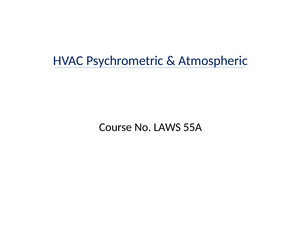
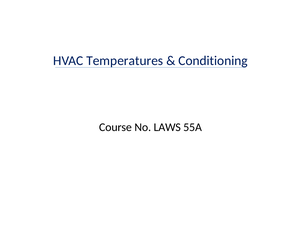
Psychrometric: Psychrometric -> Temperatures (125, 61)
Atmospheric: Atmospheric -> Conditioning (213, 61)
